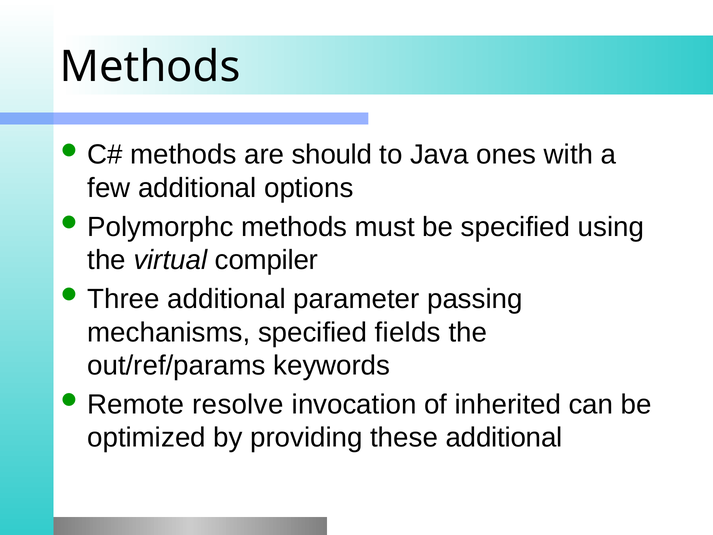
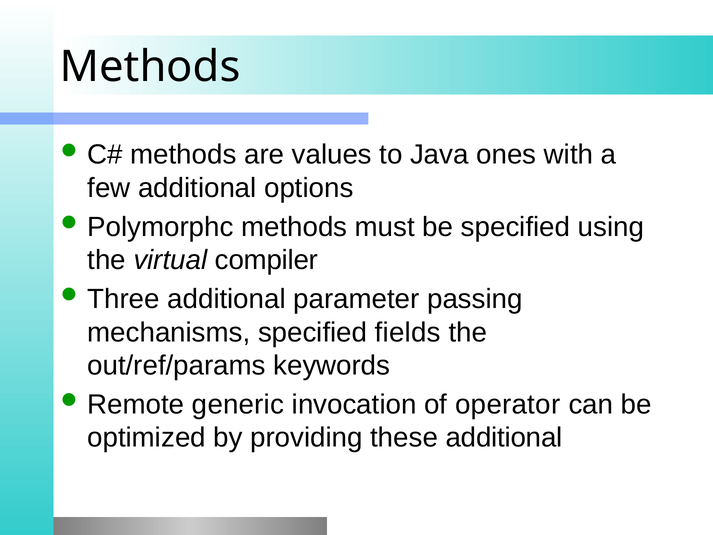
should: should -> values (332, 155)
resolve: resolve -> generic (238, 404)
inherited: inherited -> operator (508, 404)
